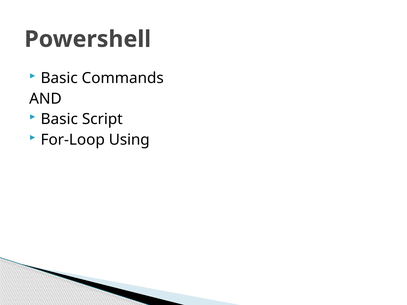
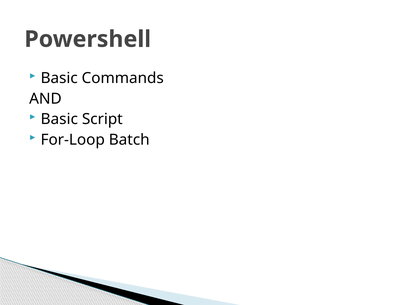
Using: Using -> Batch (129, 140)
